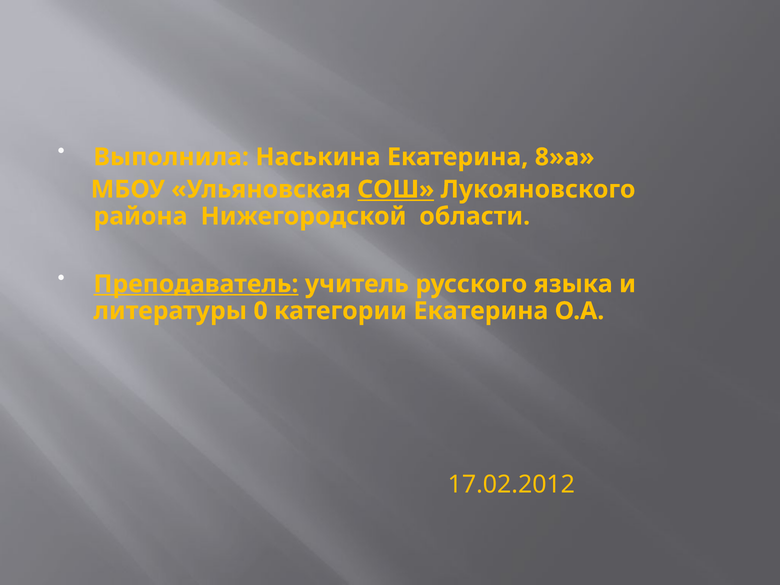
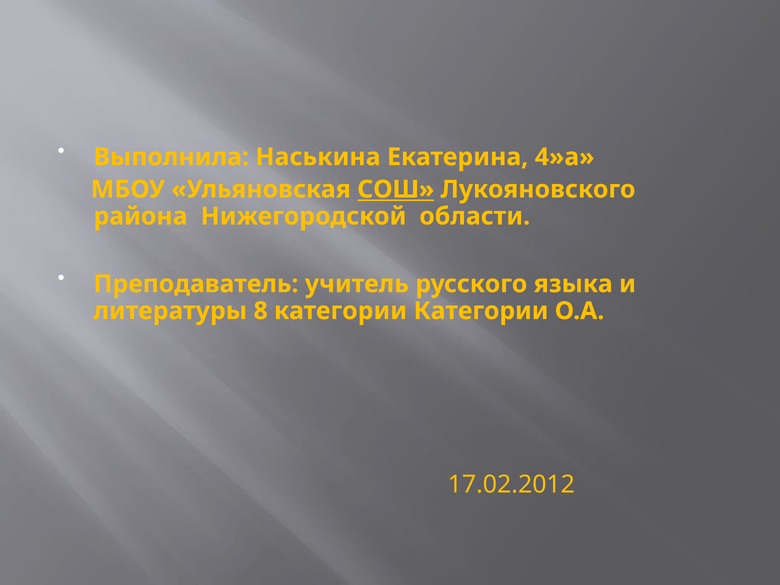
8»а: 8»а -> 4»а (565, 157)
Преподаватель underline: present -> none (196, 284)
0: 0 -> 8 (261, 311)
категории Екатерина: Екатерина -> Категории (481, 311)
